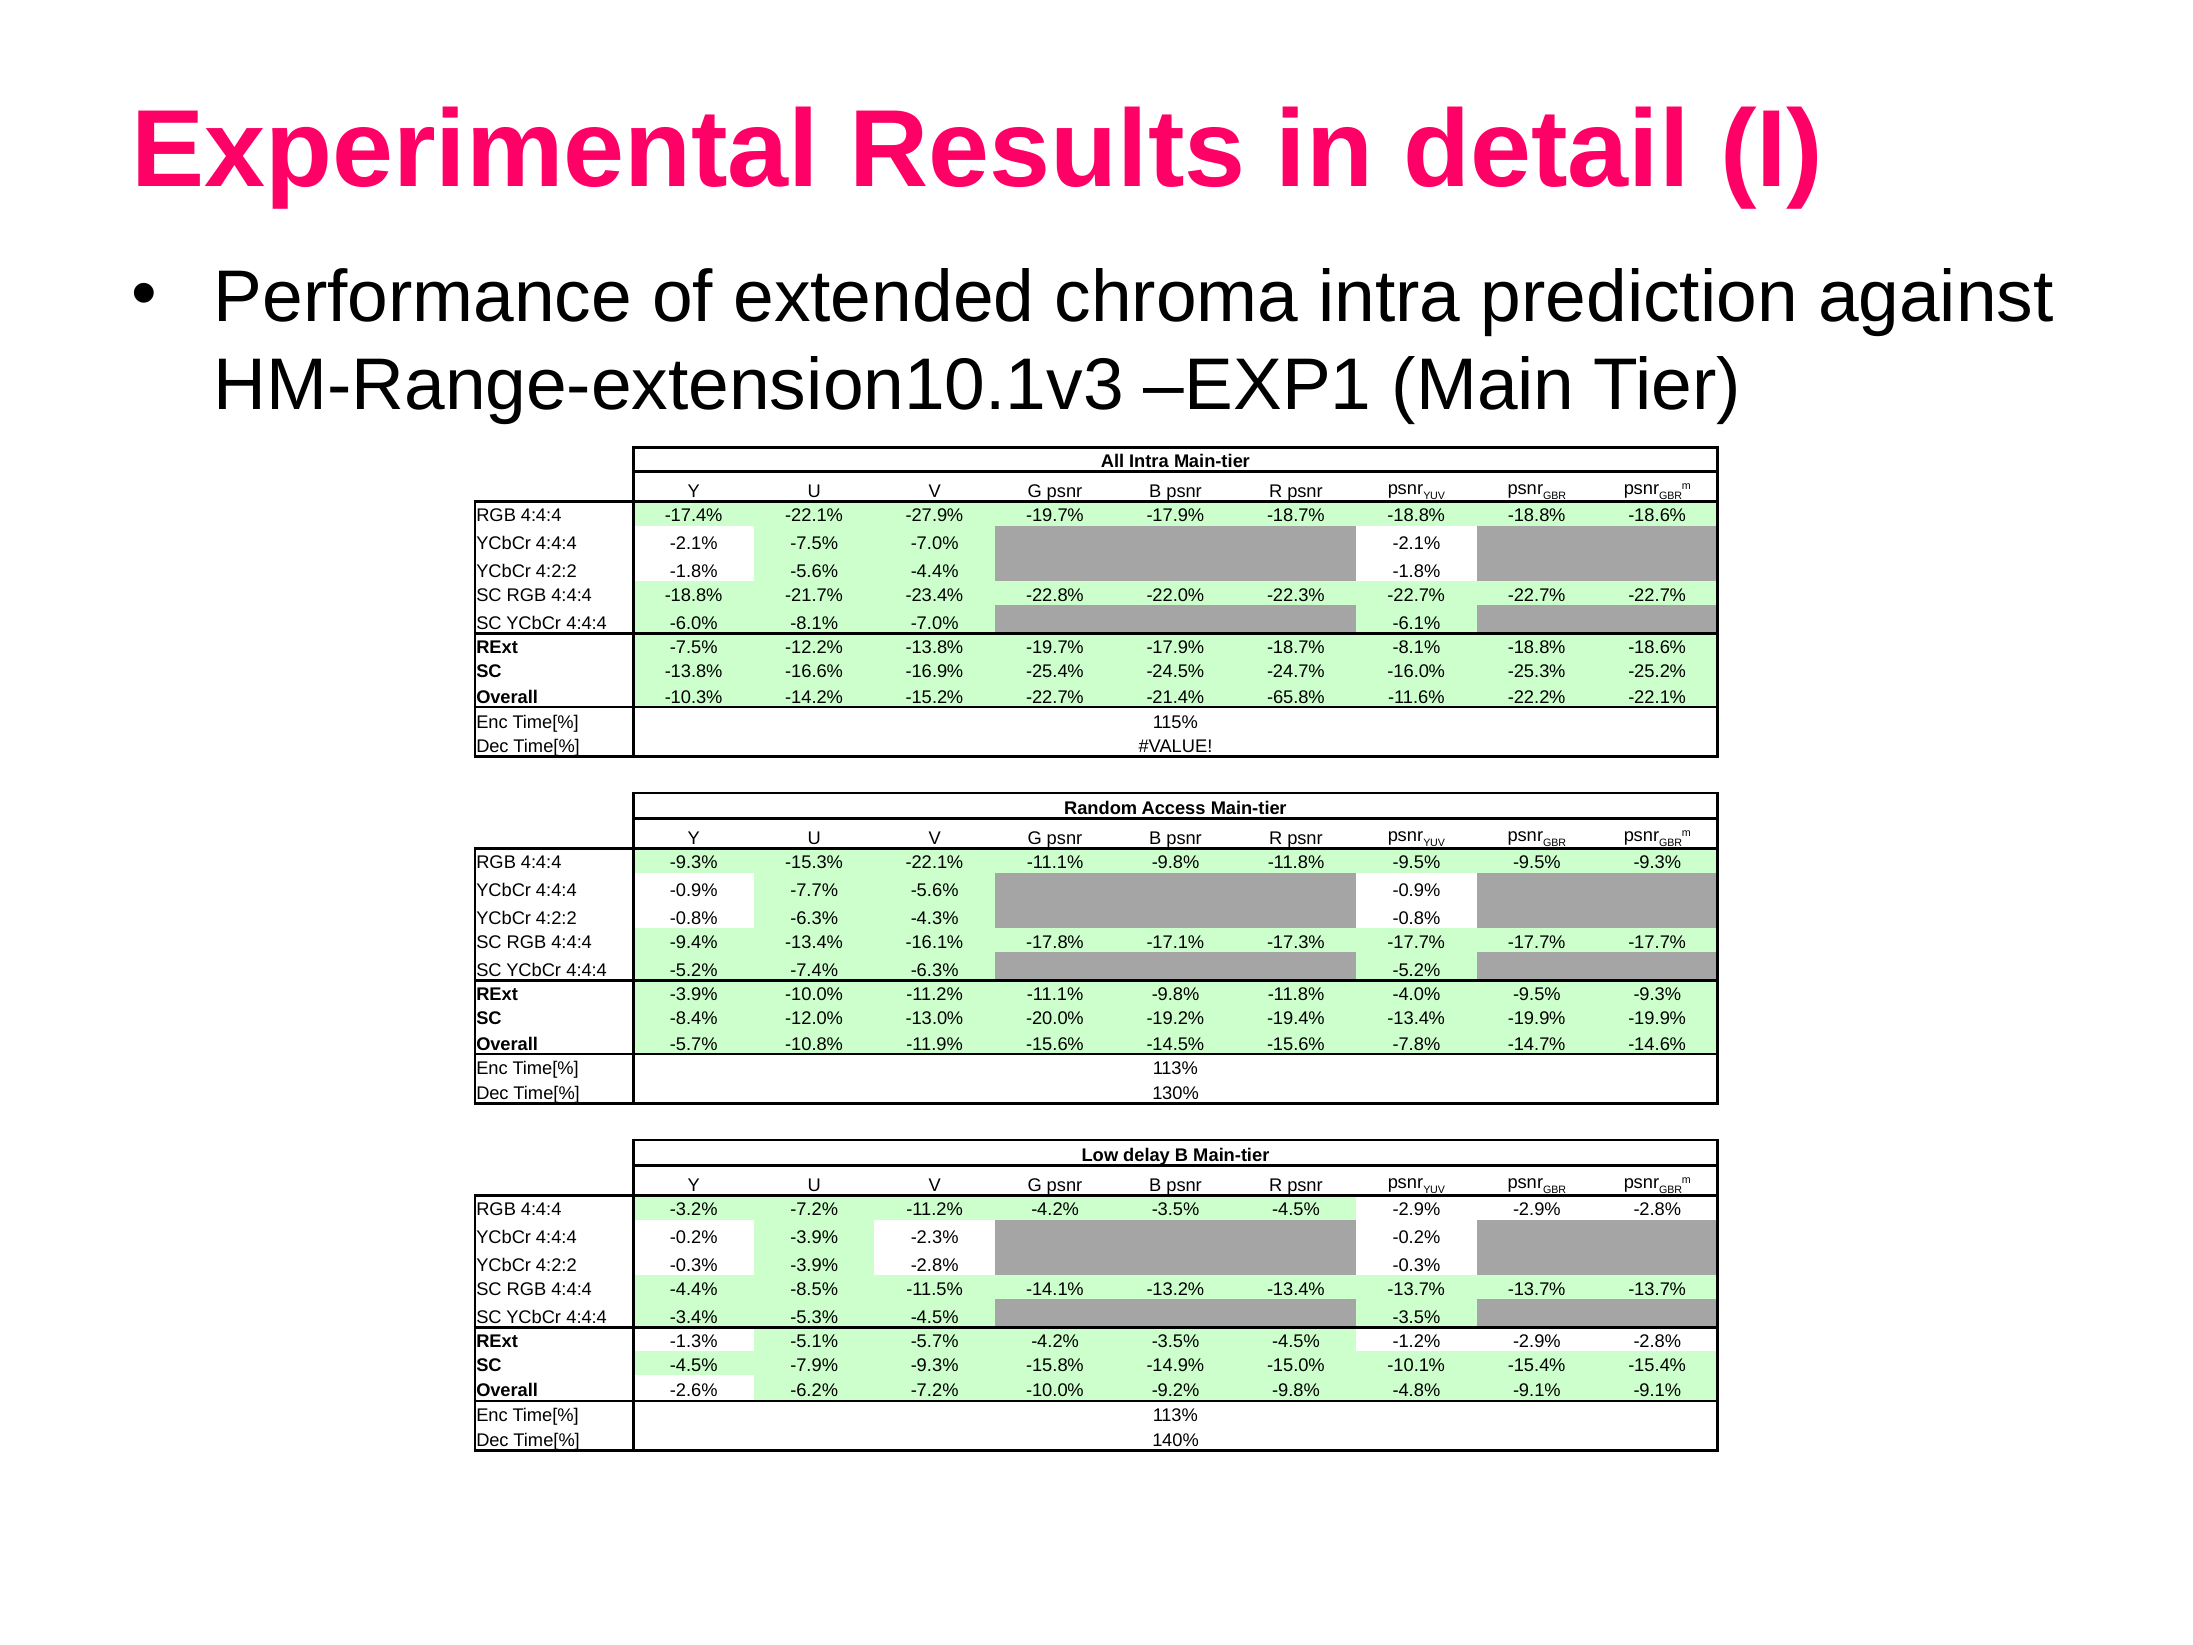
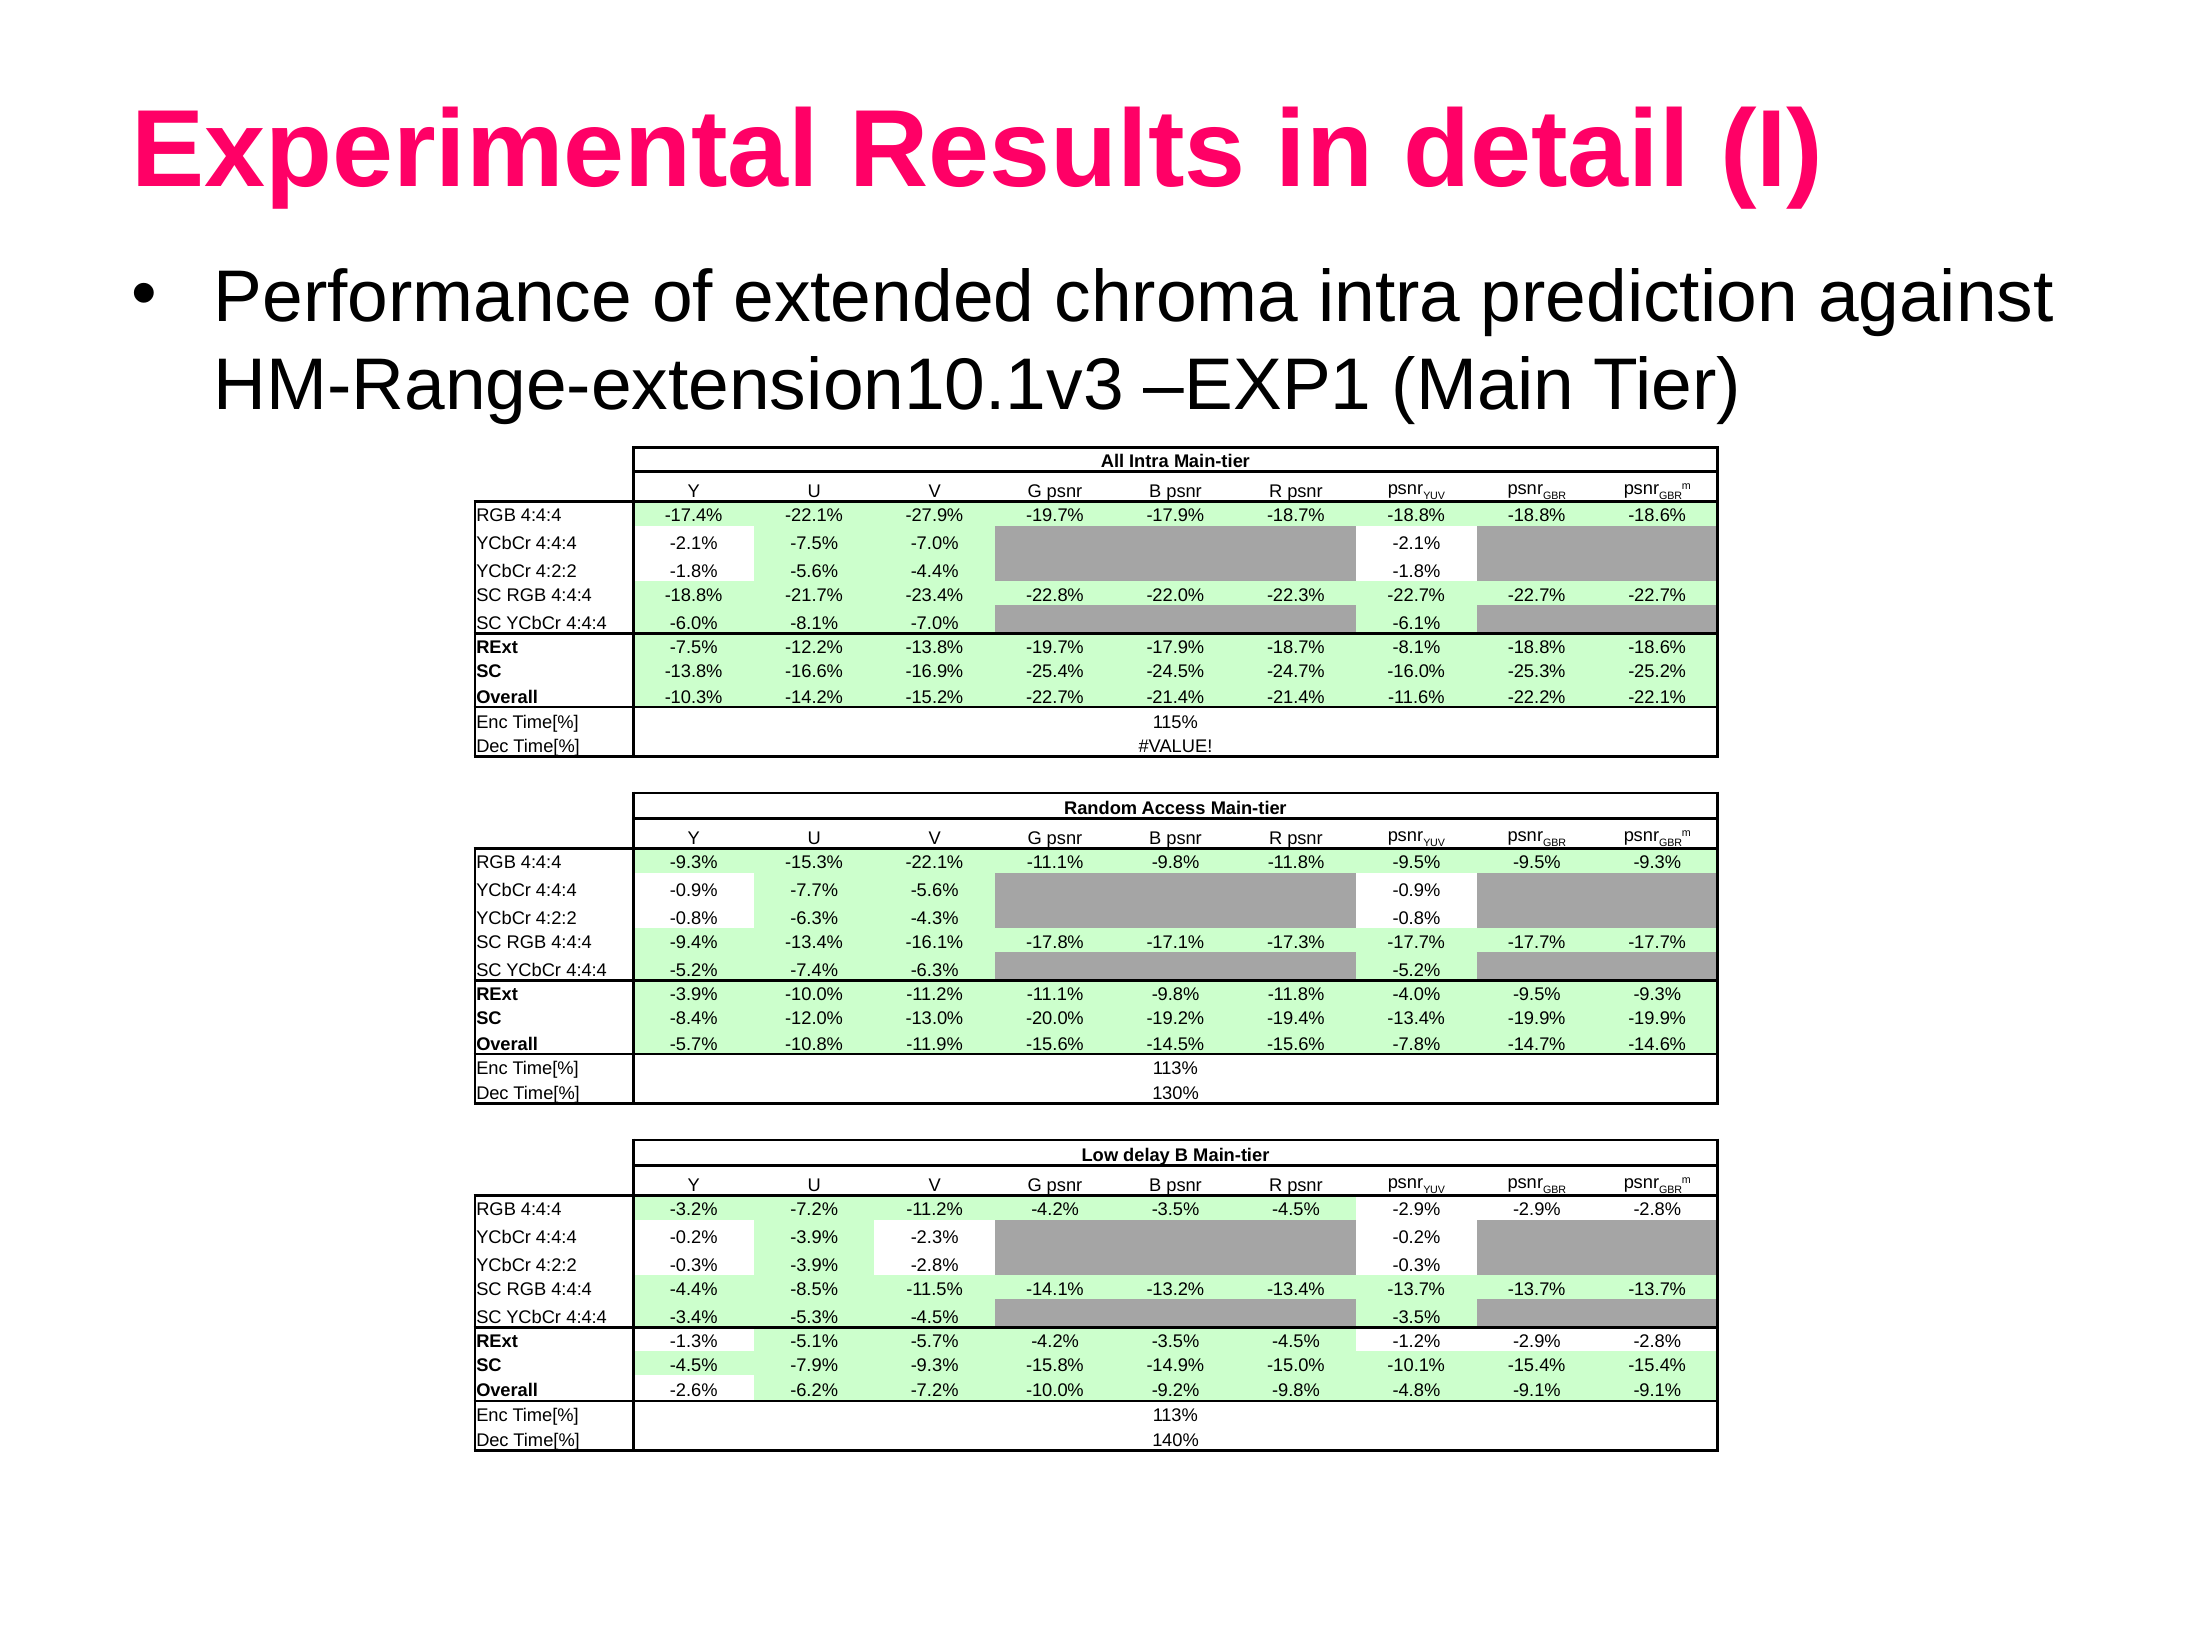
-21.4% -65.8%: -65.8% -> -21.4% (1296, 697)
